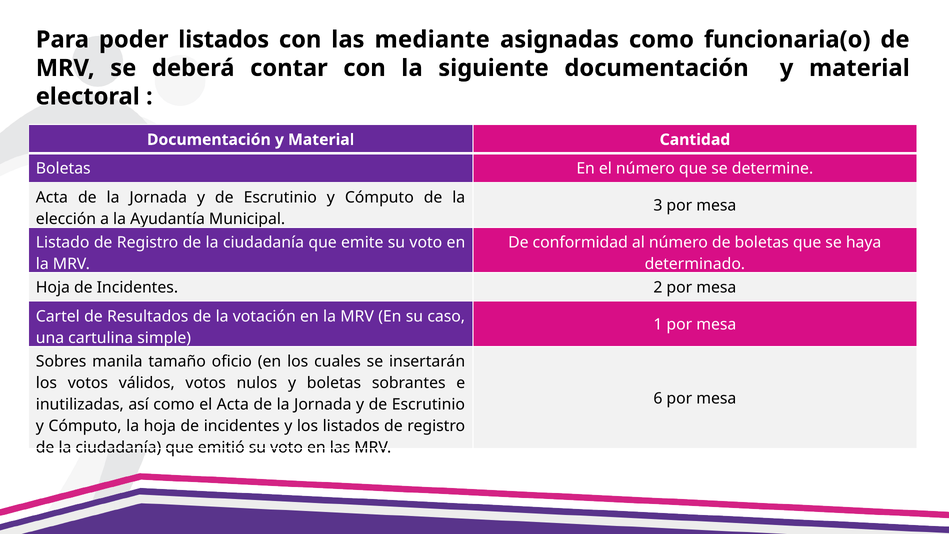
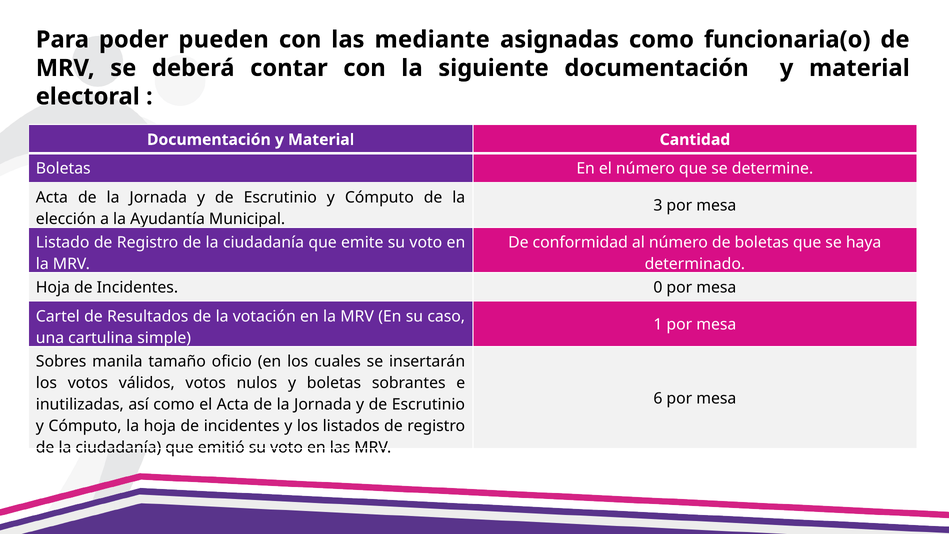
poder listados: listados -> pueden (224, 40)
2: 2 -> 0 (658, 288)
